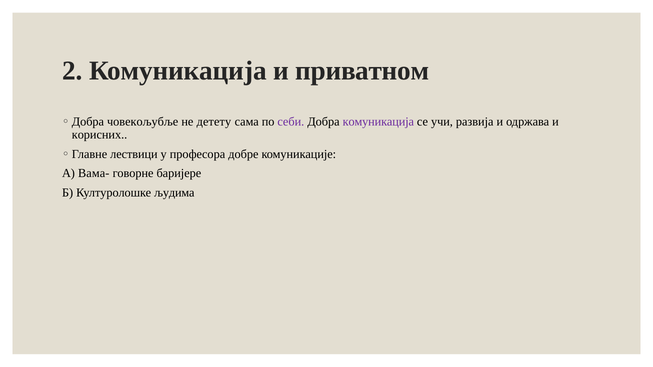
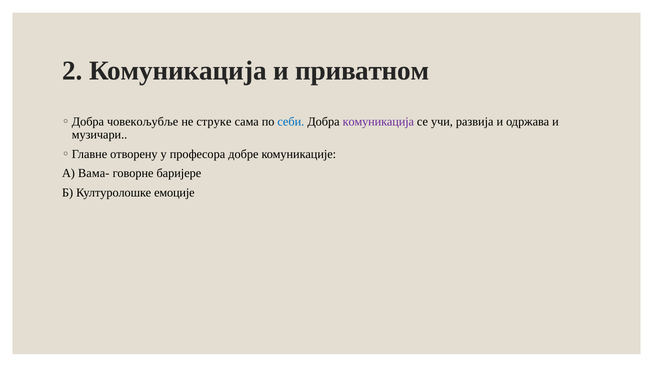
детету: детету -> струке (214, 122)
себи colour: purple -> blue (291, 122)
корисних: корисних -> музичари (100, 135)
лествици: лествици -> отворену (134, 154)
људима: људима -> емоцијe (174, 193)
